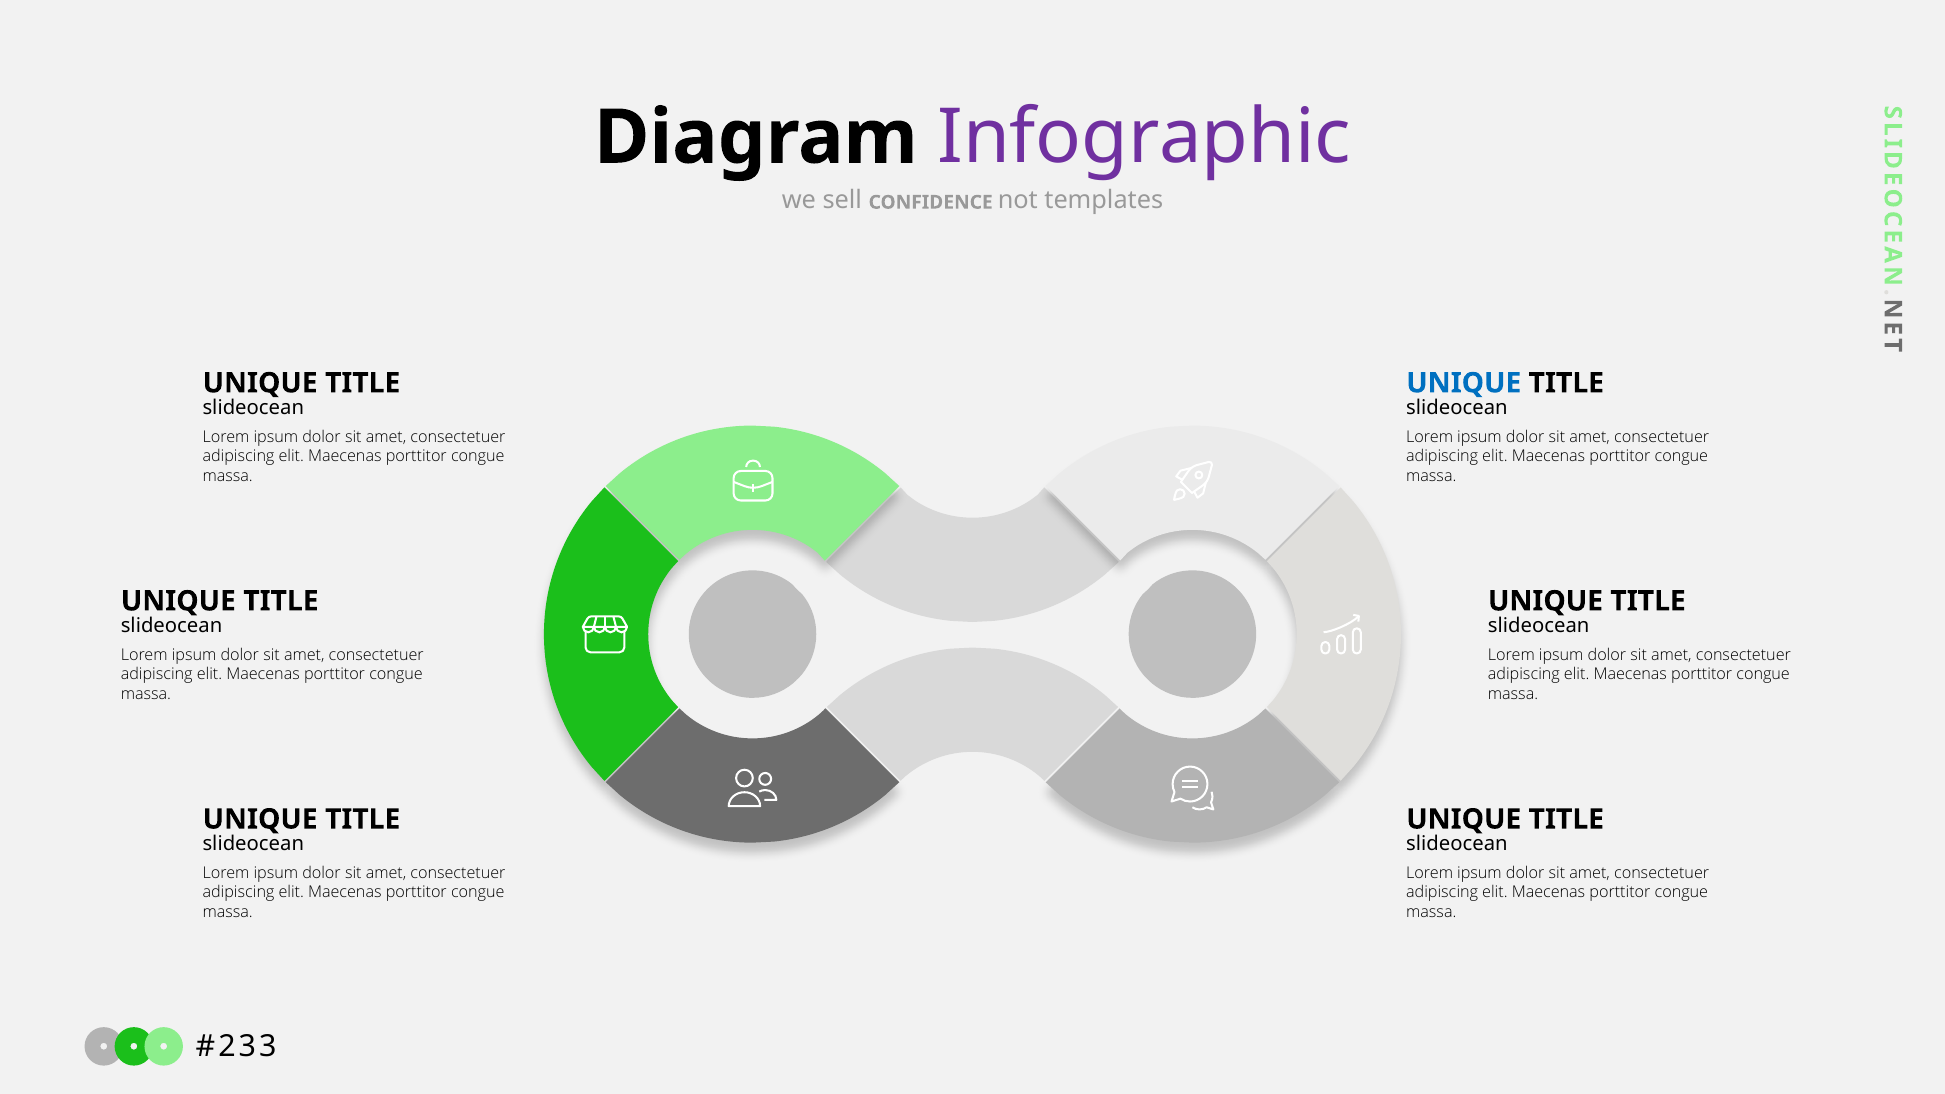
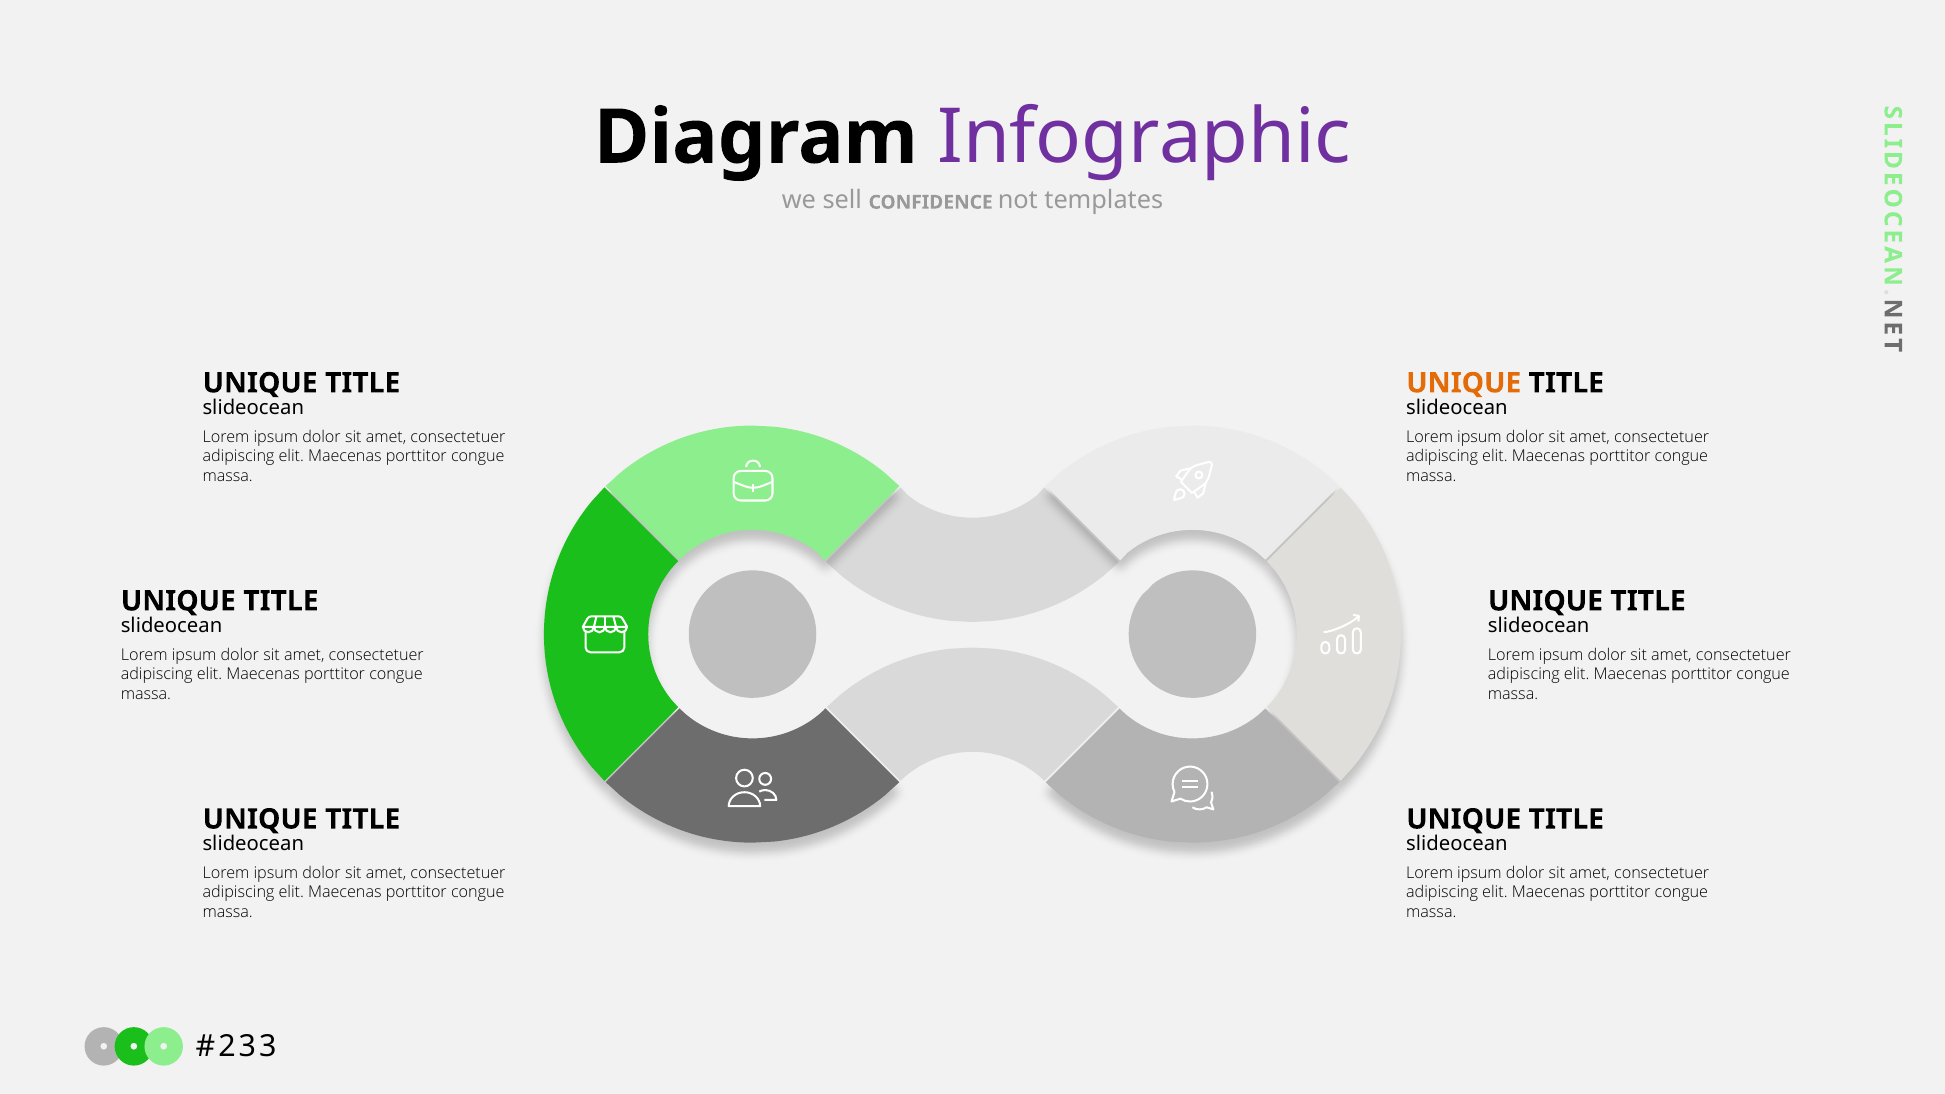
UNIQUE colour: blue -> orange (1464, 383)
